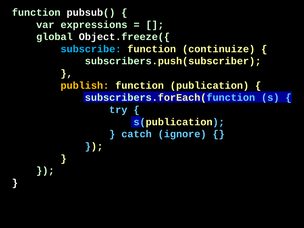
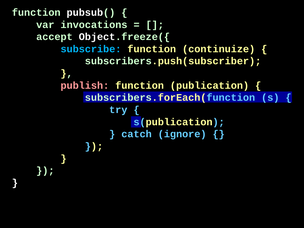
expressions: expressions -> invocations (94, 25)
global: global -> accept (54, 37)
publish colour: yellow -> pink (85, 85)
